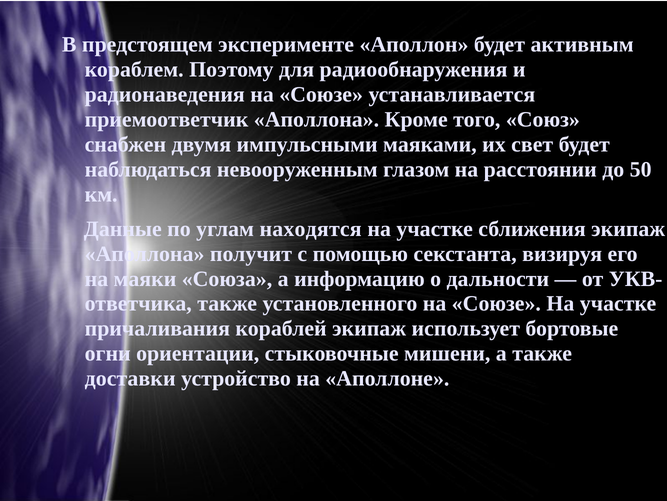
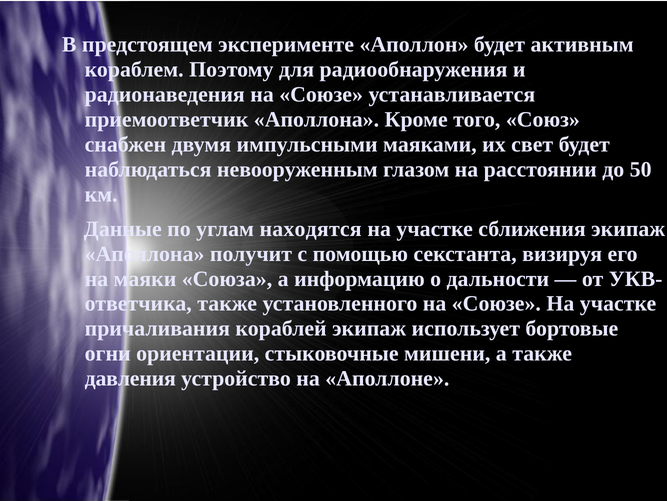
доставки: доставки -> давления (130, 378)
